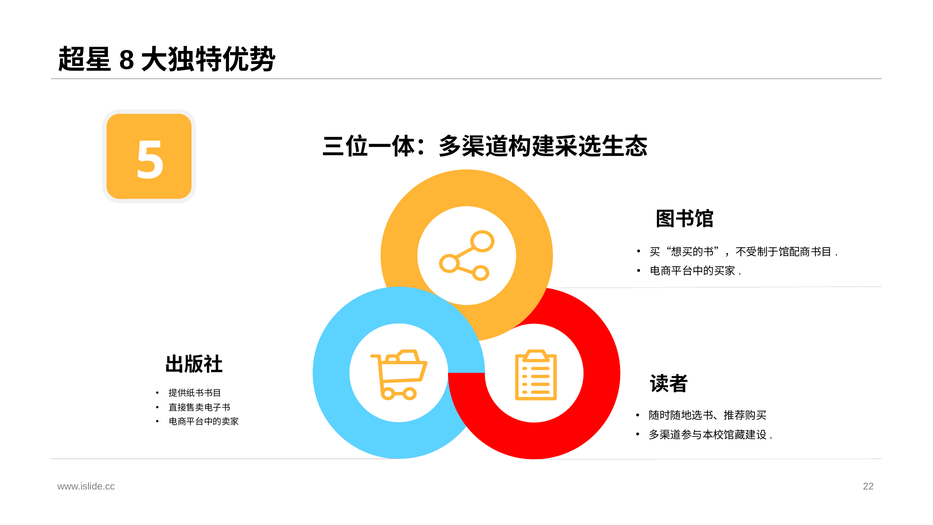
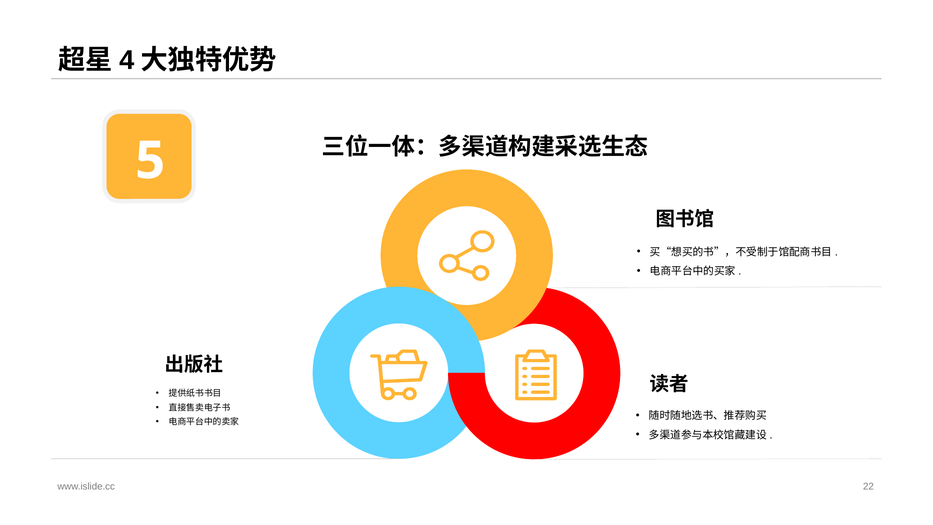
8: 8 -> 4 (127, 60)
